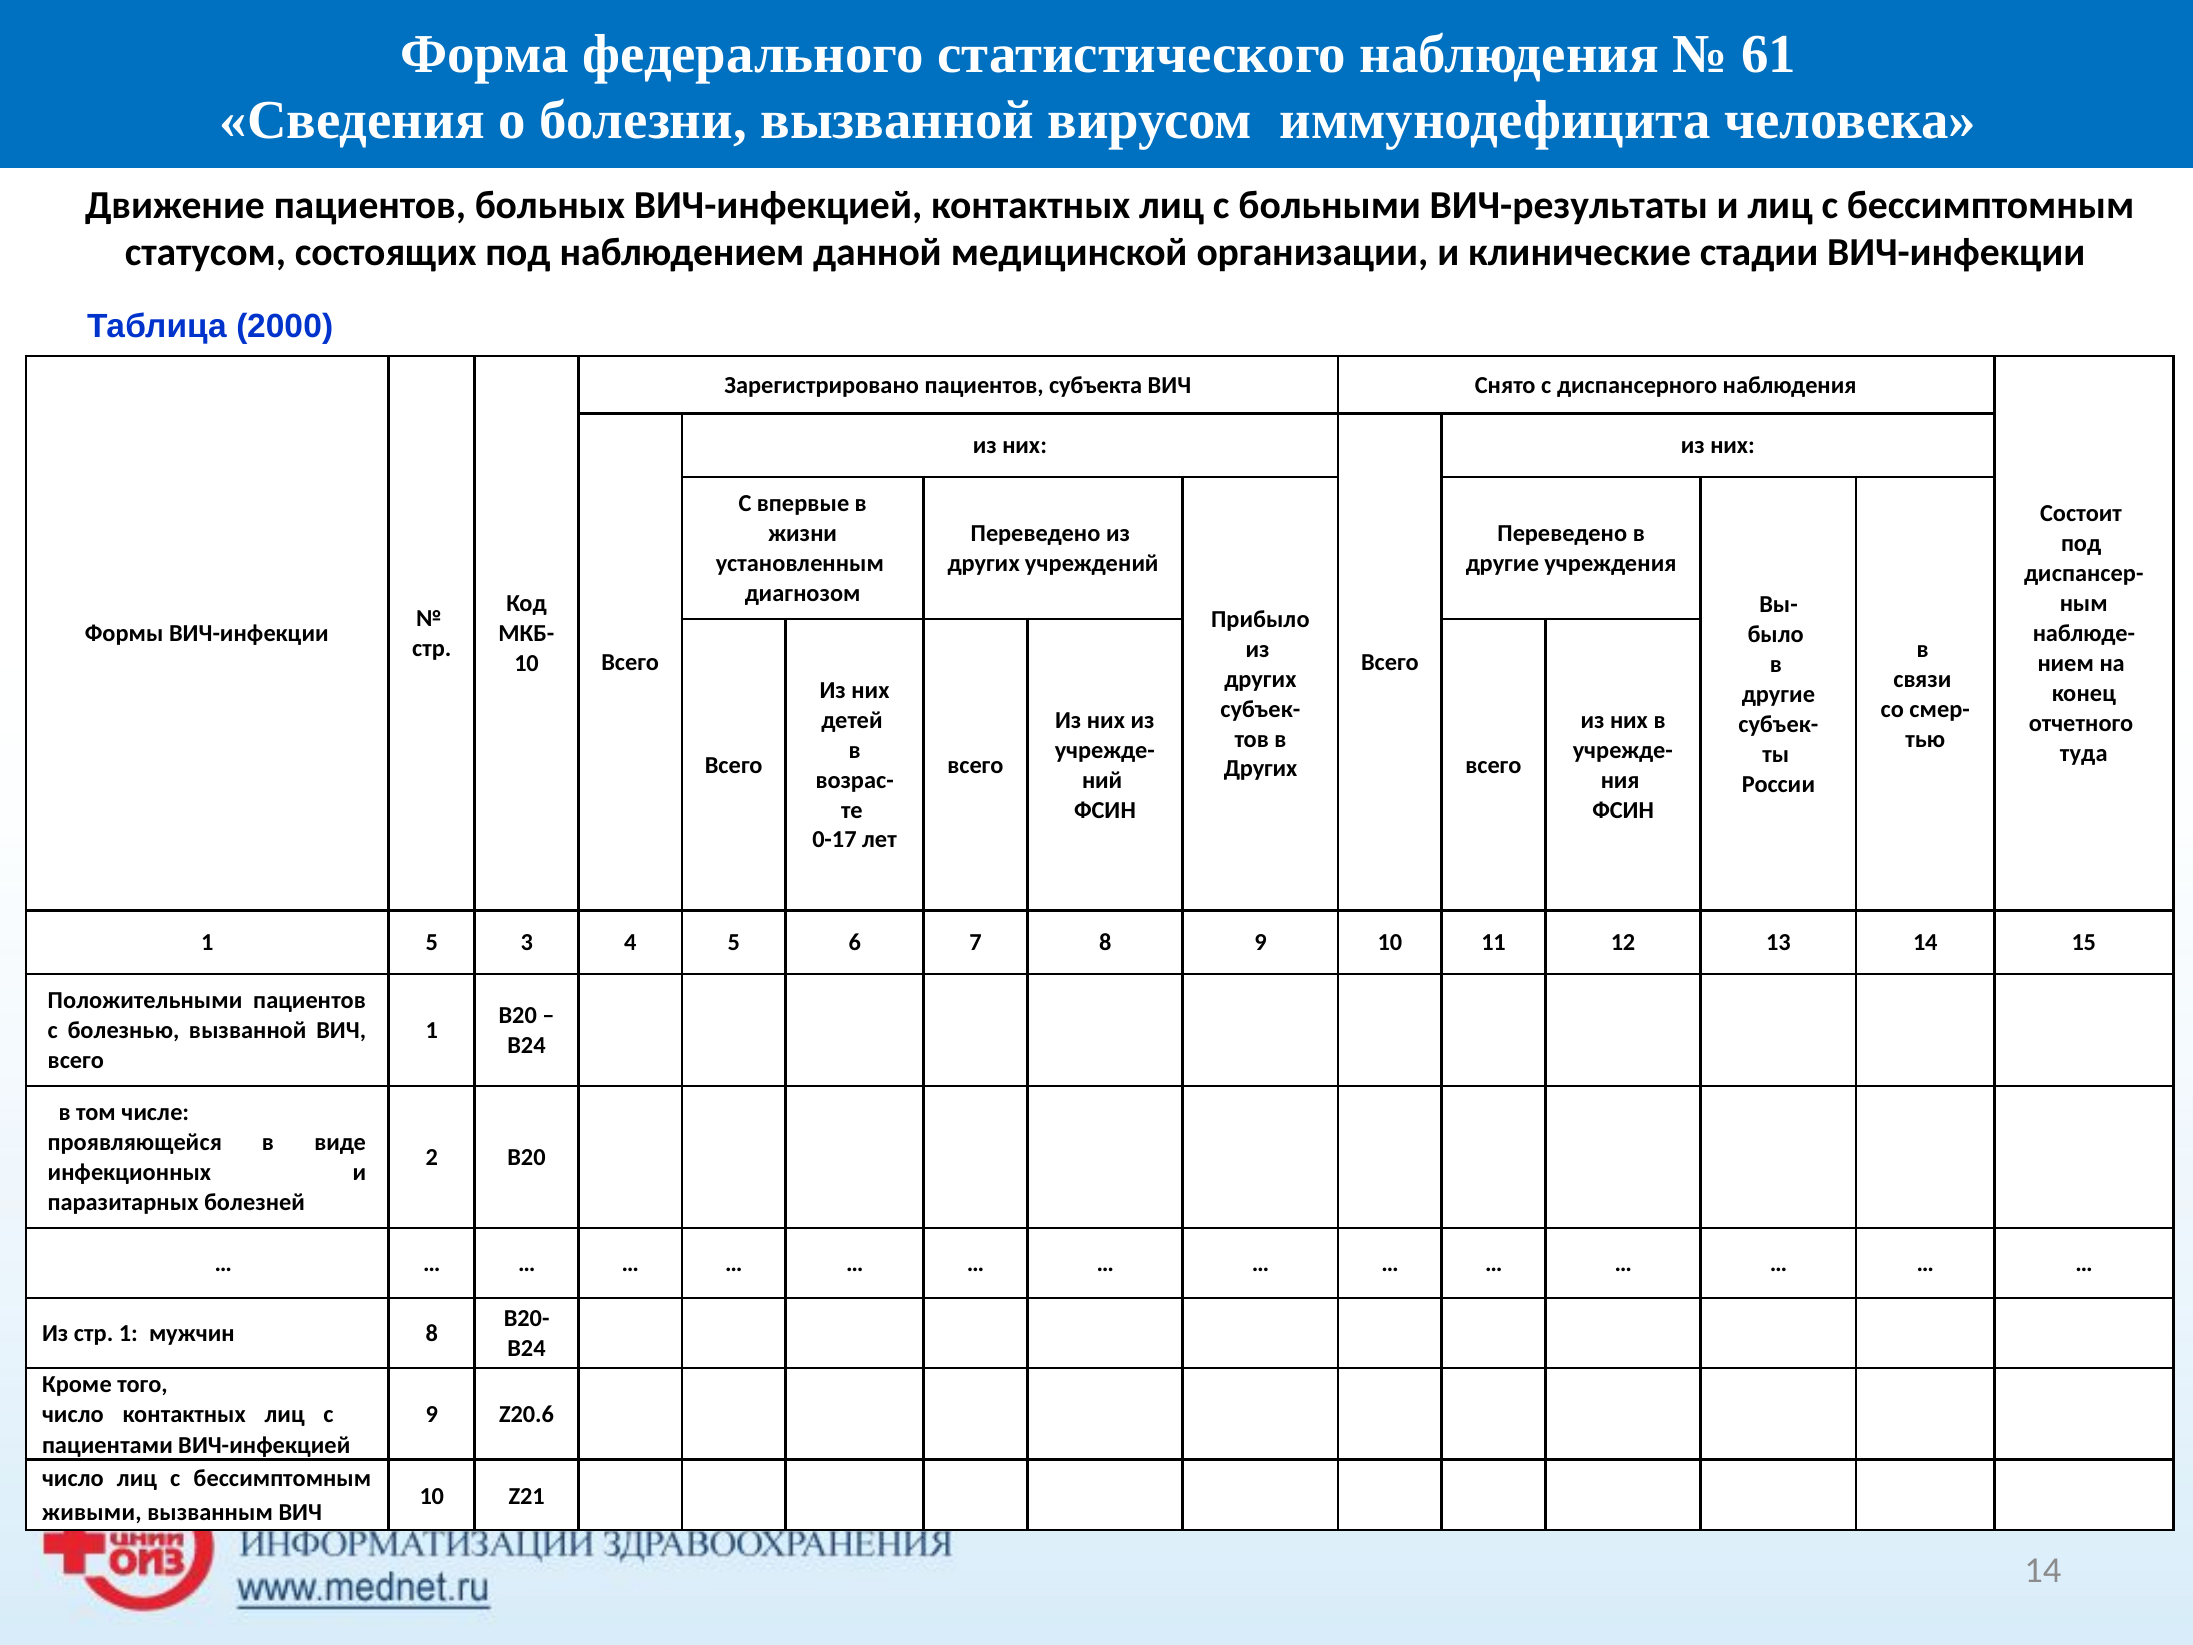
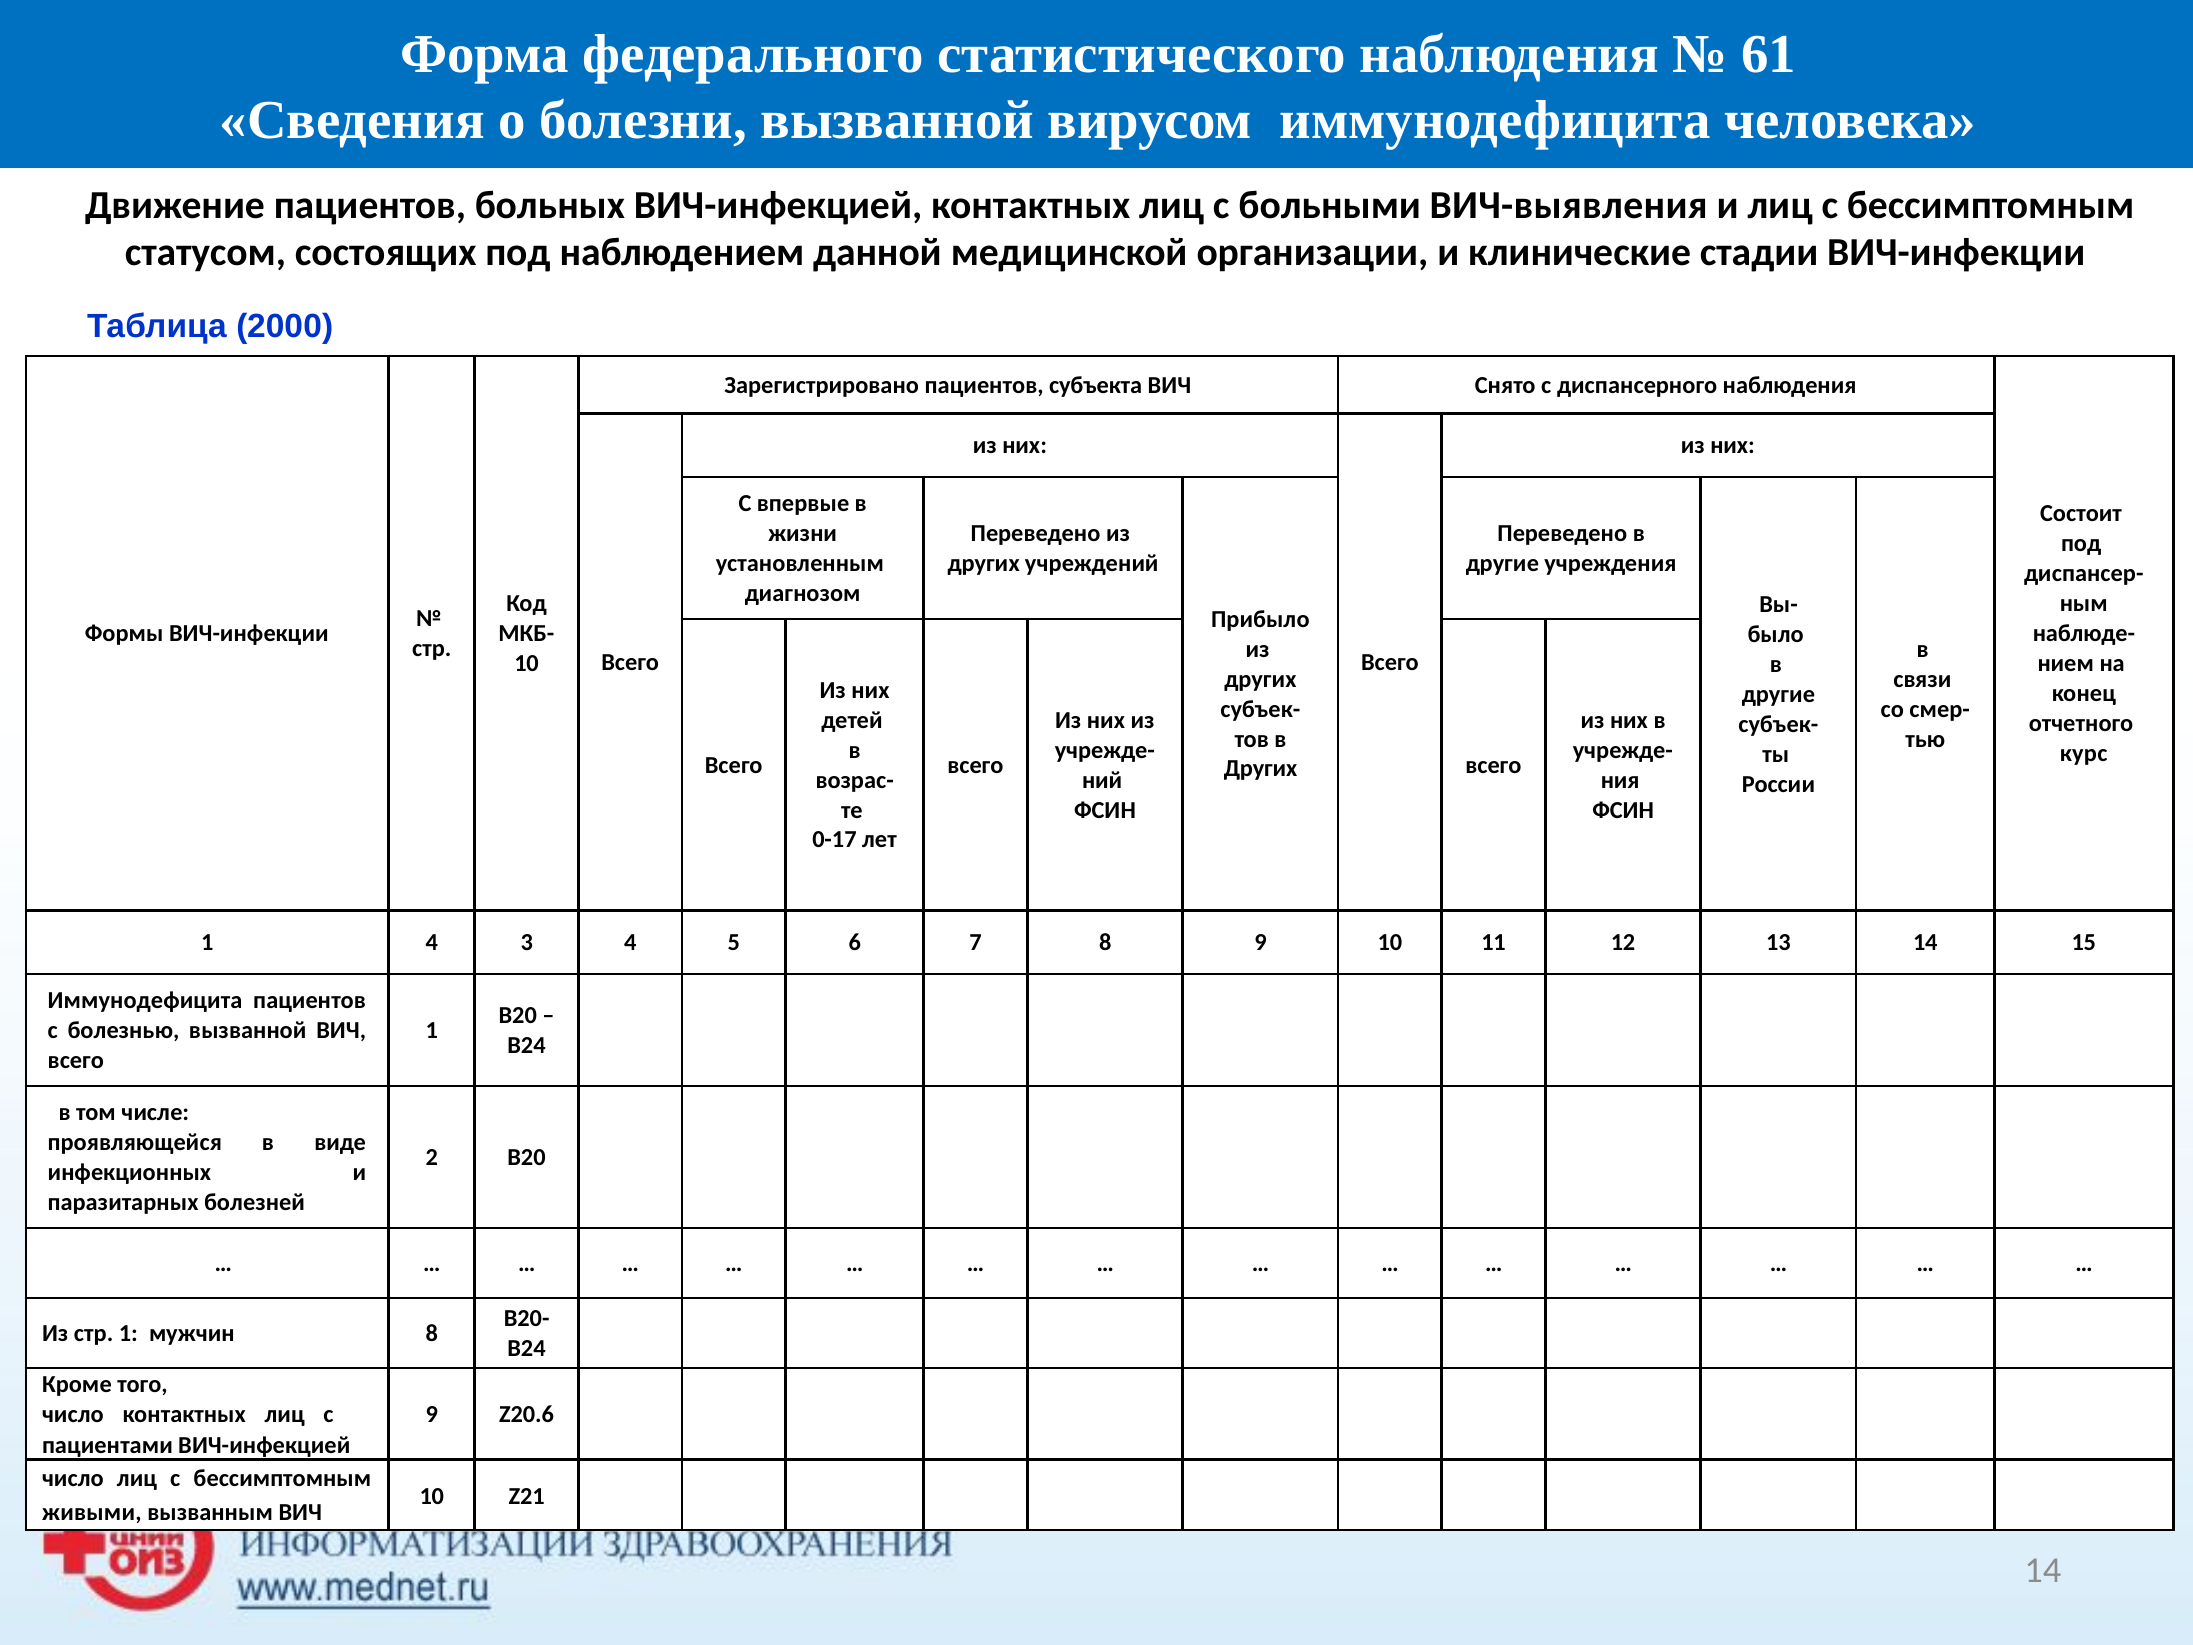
ВИЧ-результаты: ВИЧ-результаты -> ВИЧ-выявления (1569, 205)
туда: туда -> курс (2084, 753)
1 5: 5 -> 4 (432, 943)
Положительными: Положительными -> Иммунодефицита (145, 1000)
